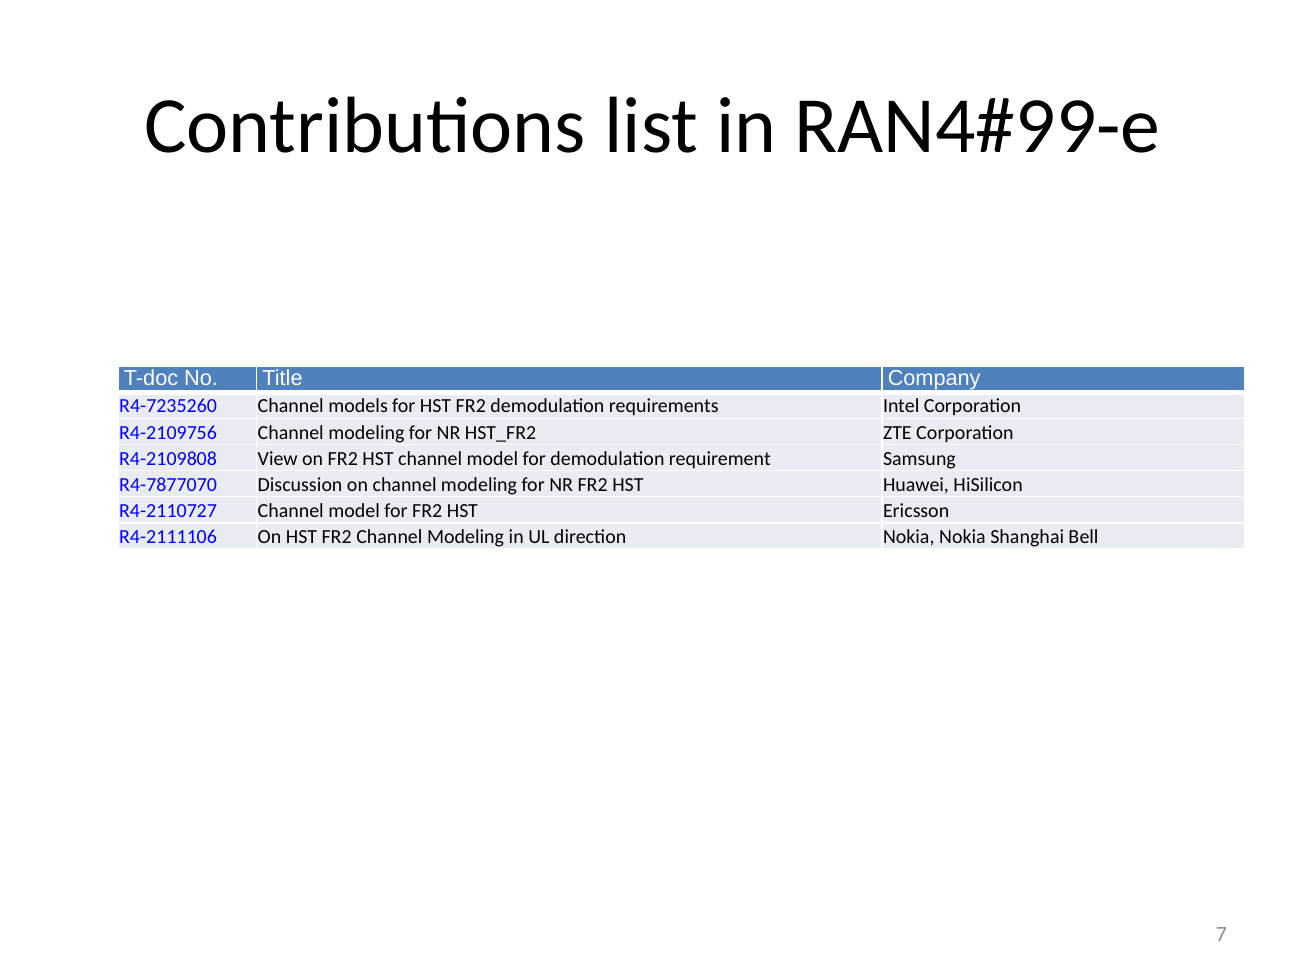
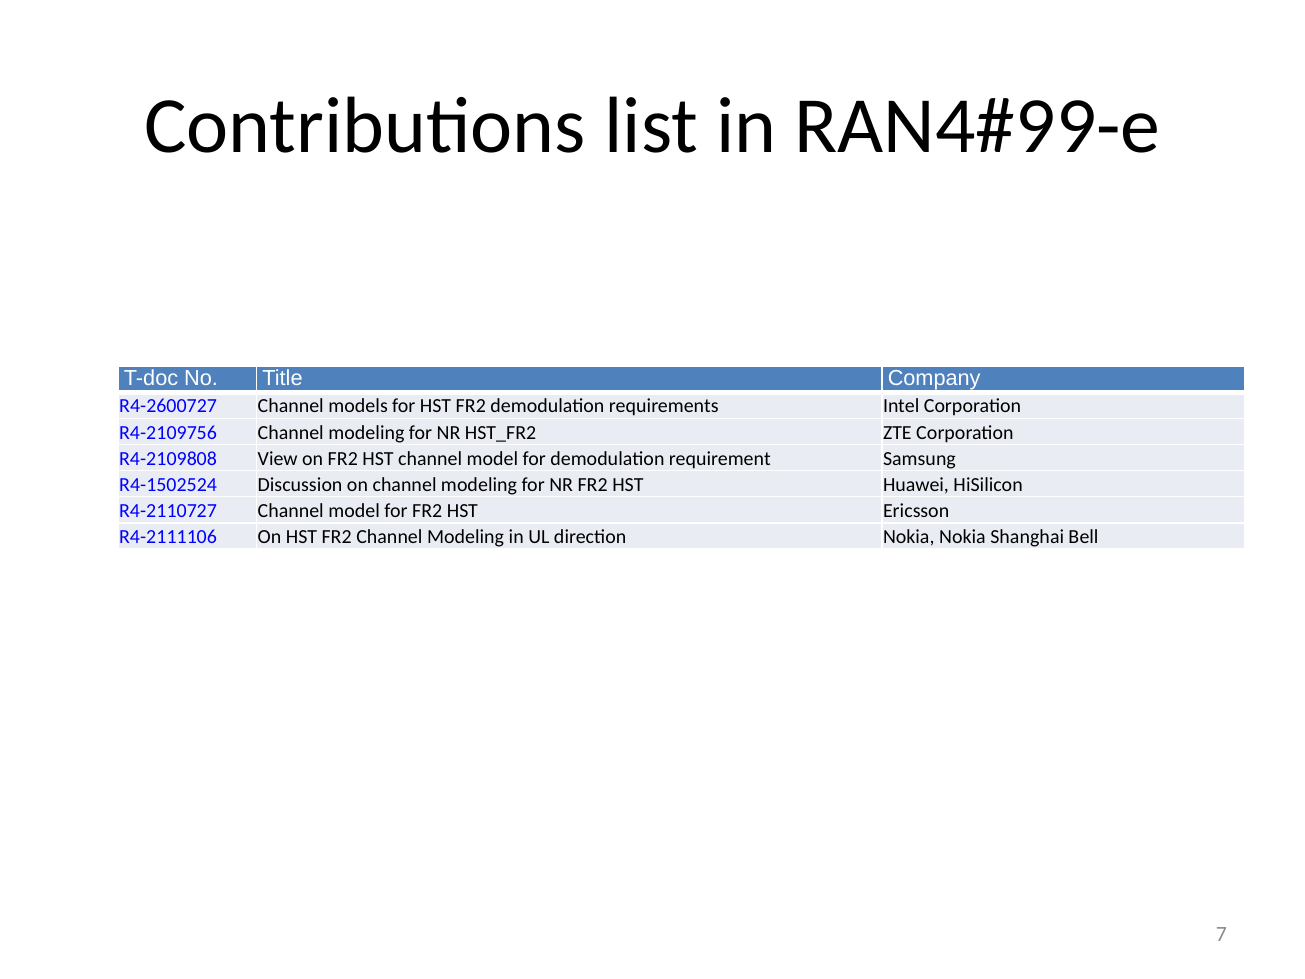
R4-7235260: R4-7235260 -> R4-2600727 (168, 406)
R4-7877070: R4-7877070 -> R4-1502524 (168, 485)
